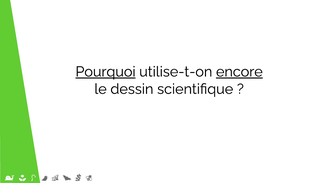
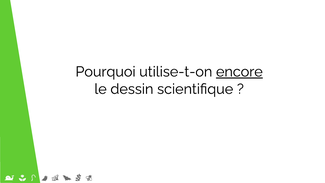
Pourquoi underline: present -> none (105, 72)
